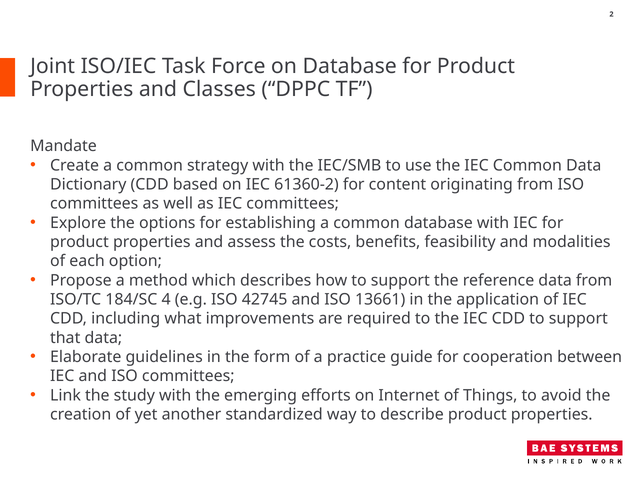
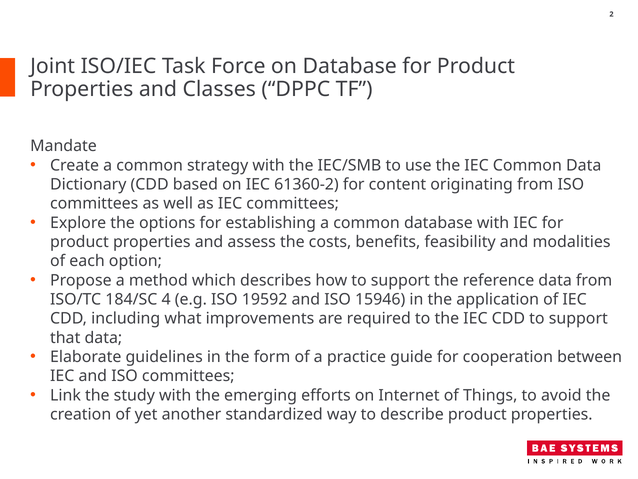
42745: 42745 -> 19592 (265, 299)
13661: 13661 -> 15946 (380, 299)
